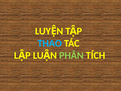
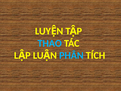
PHÂN colour: light green -> light blue (71, 55)
